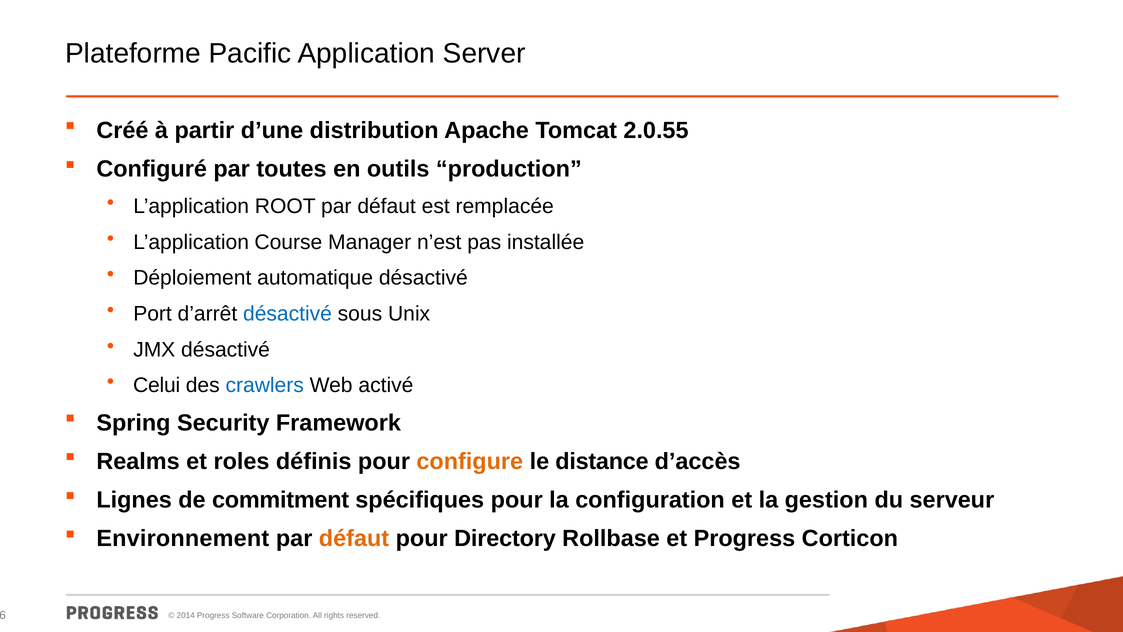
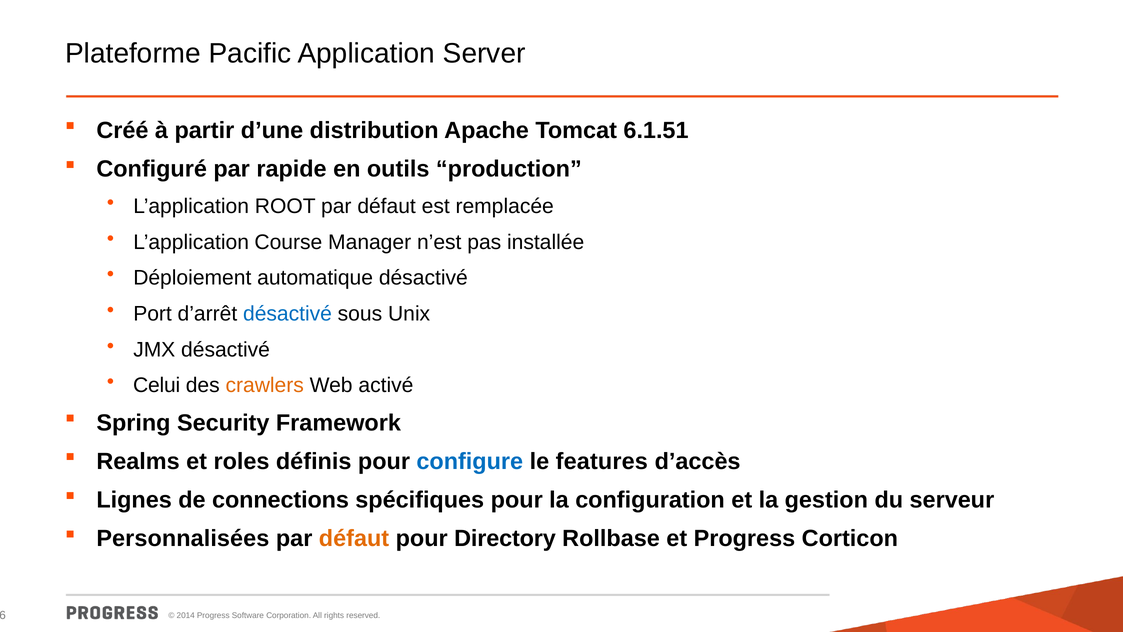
2.0.55: 2.0.55 -> 6.1.51 (656, 130)
toutes: toutes -> rapide (292, 169)
crawlers colour: blue -> orange (265, 385)
configure colour: orange -> blue (470, 461)
distance: distance -> features (602, 461)
commitment: commitment -> connections (281, 500)
Environnement: Environnement -> Personnalisées (183, 539)
